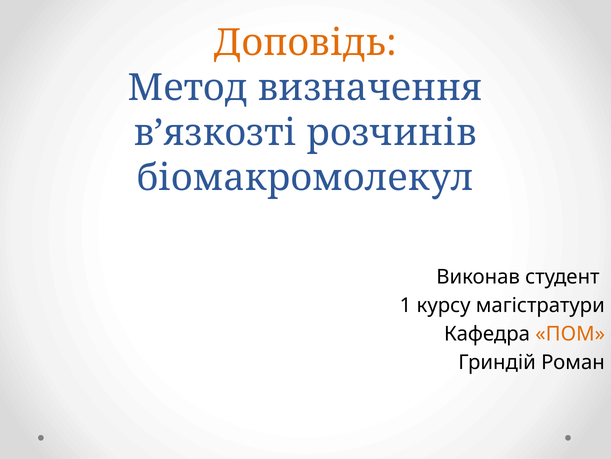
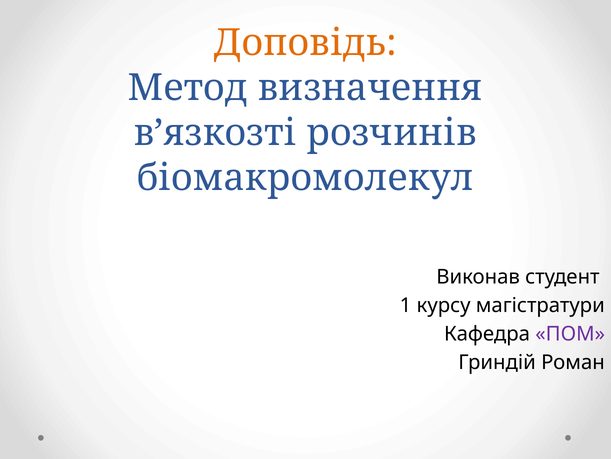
ПОМ colour: orange -> purple (570, 333)
